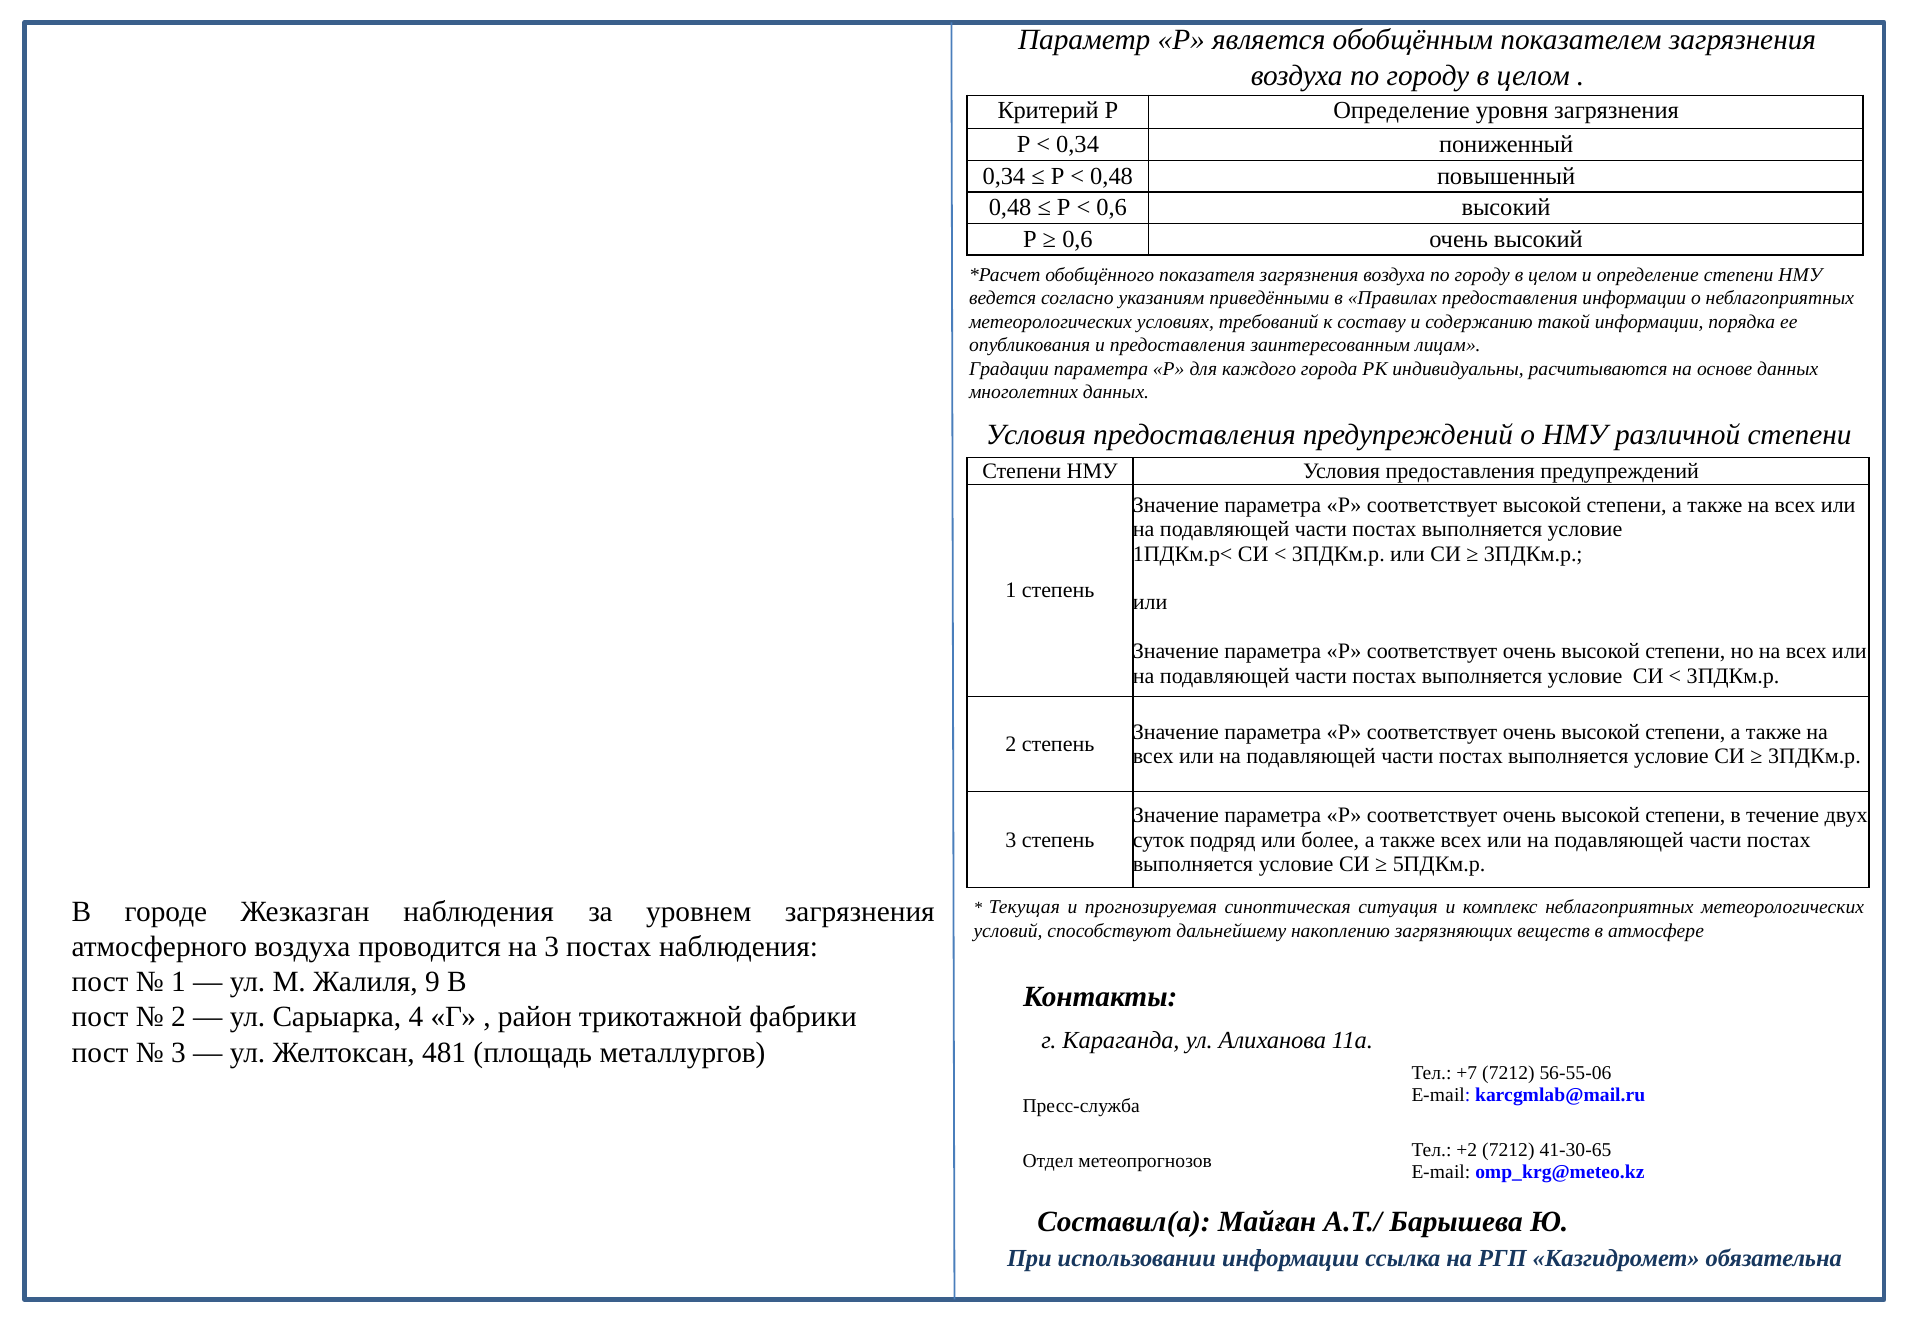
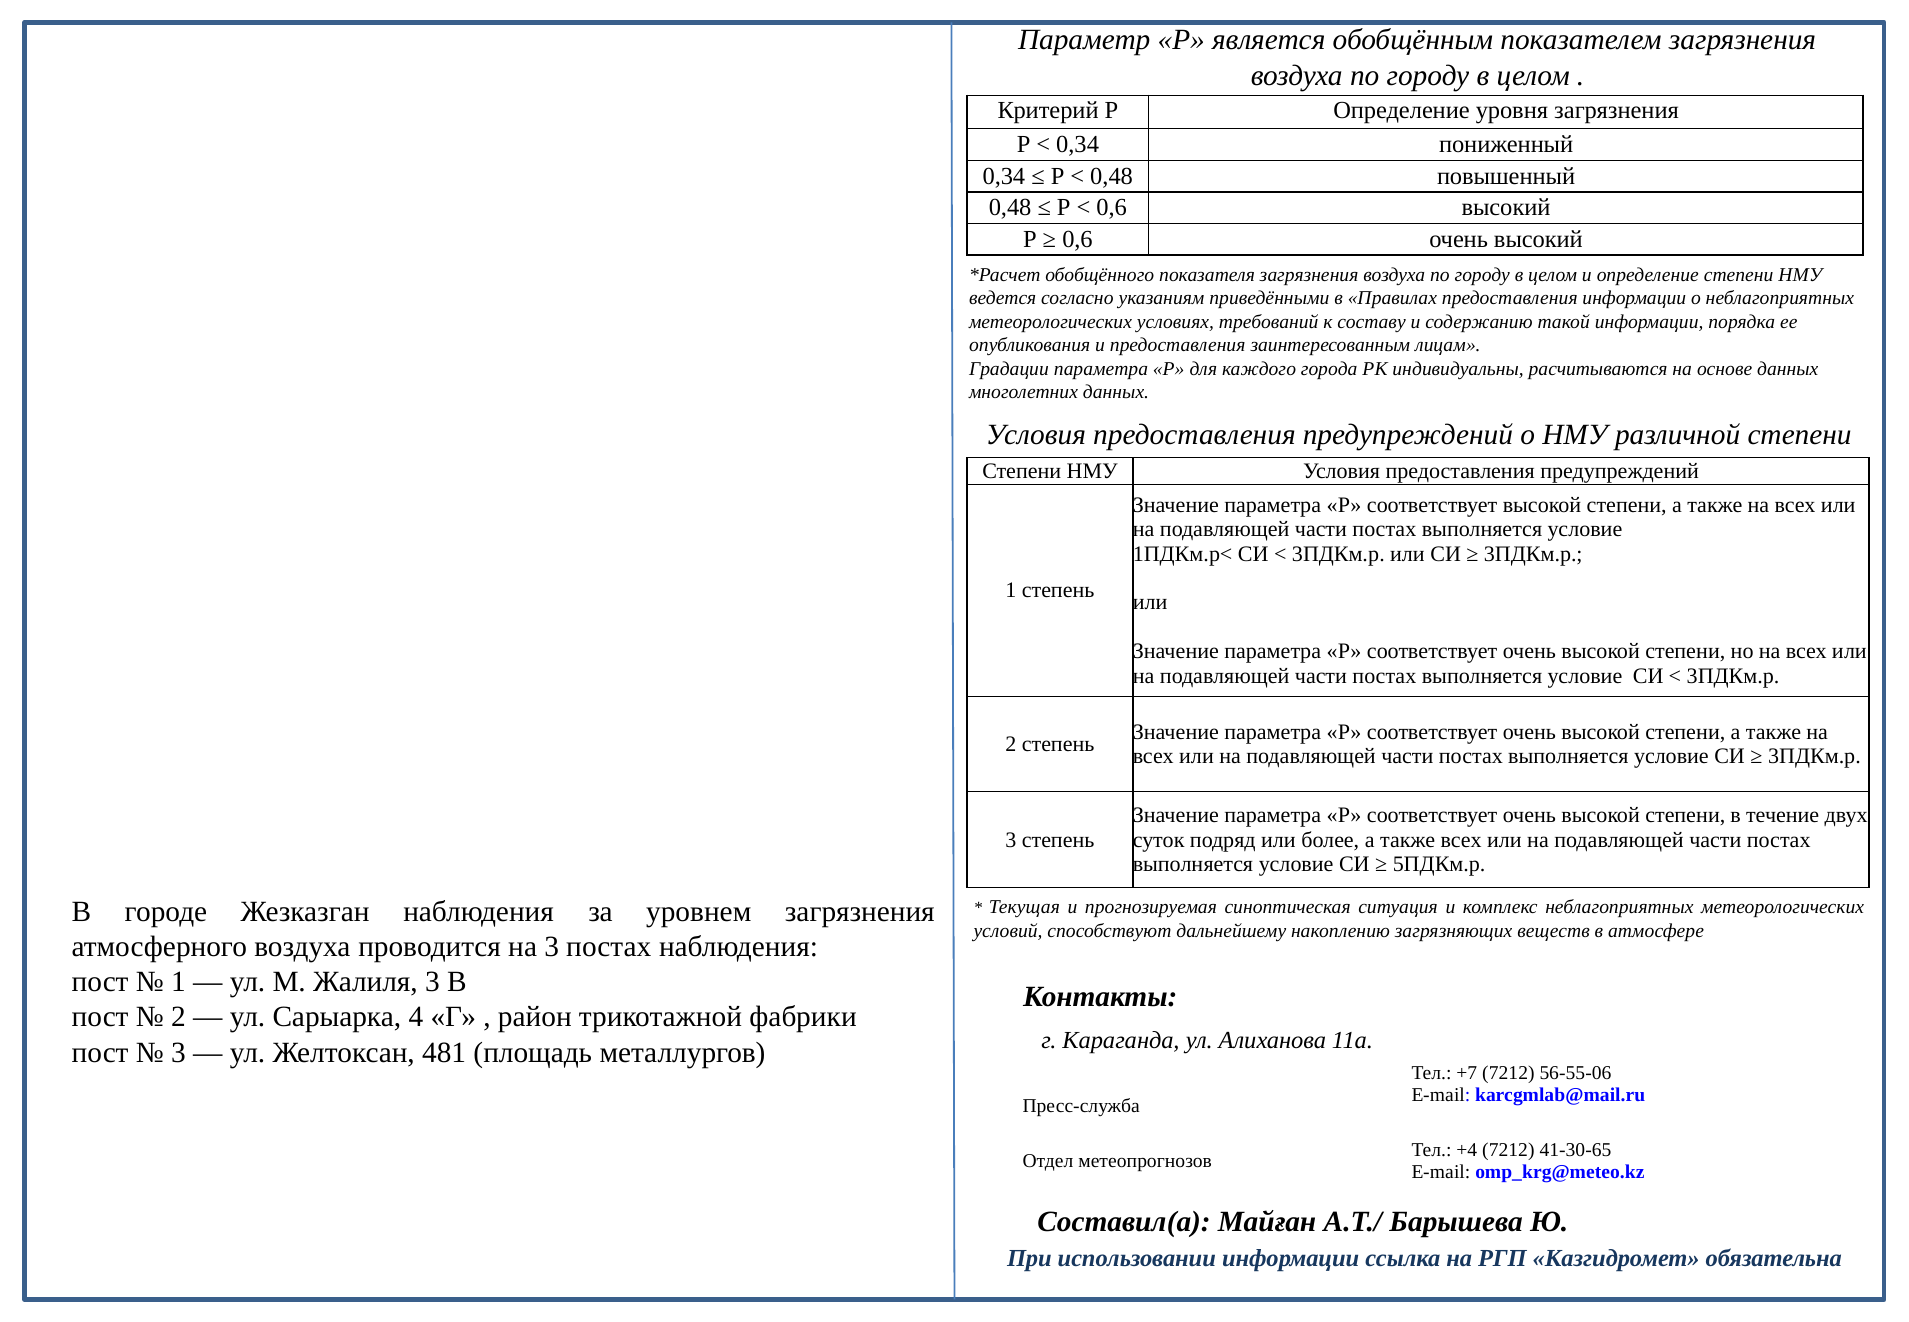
Жалиля 9: 9 -> 3 (432, 982)
+2: +2 -> +4 (1467, 1149)
